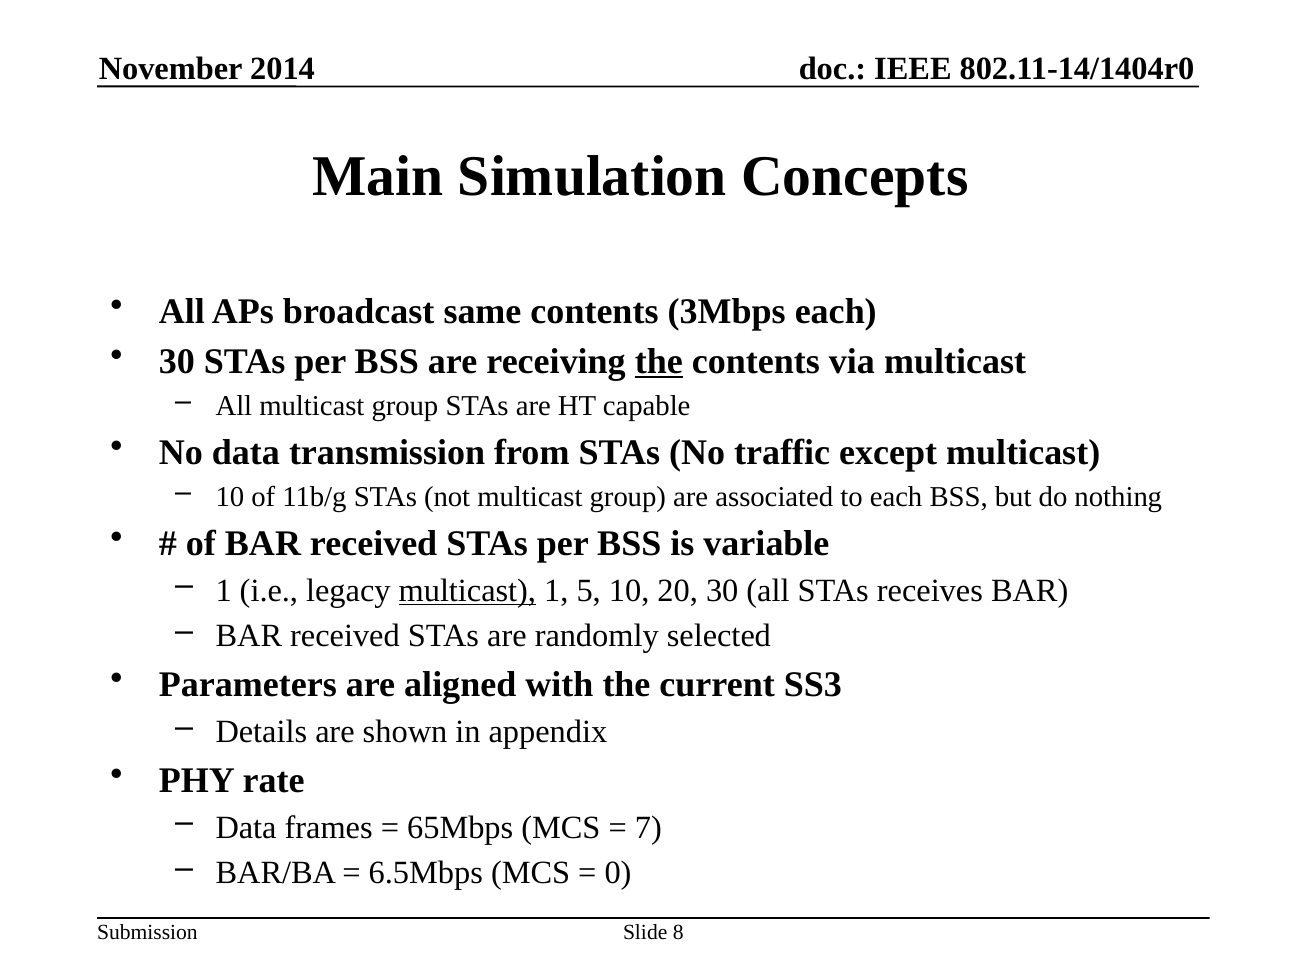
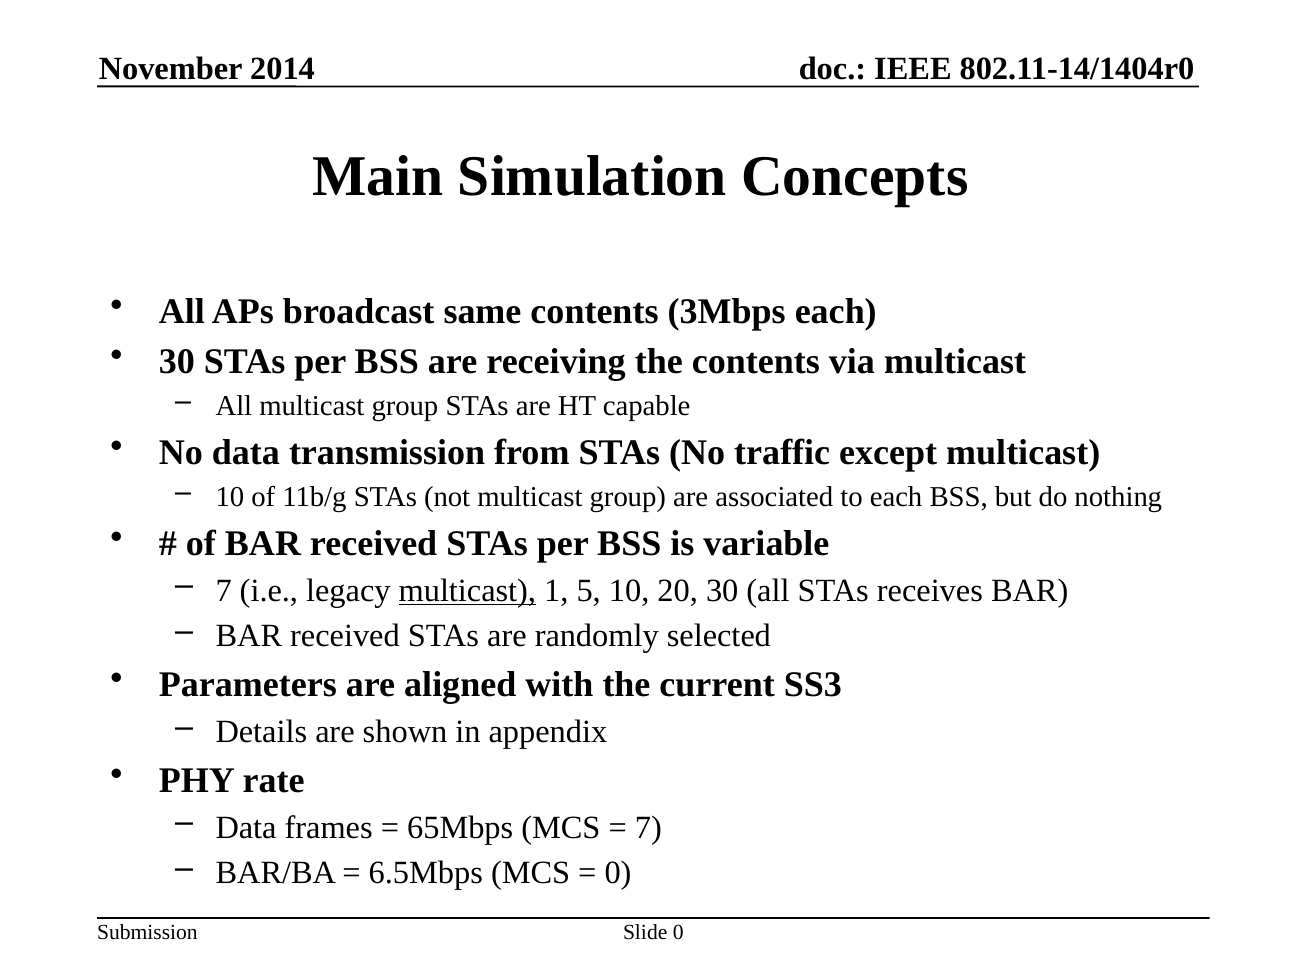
the underline: present -> none (659, 362)
1: 1 -> 7 (224, 591)
Slide 8: 8 -> 0 (678, 932)
